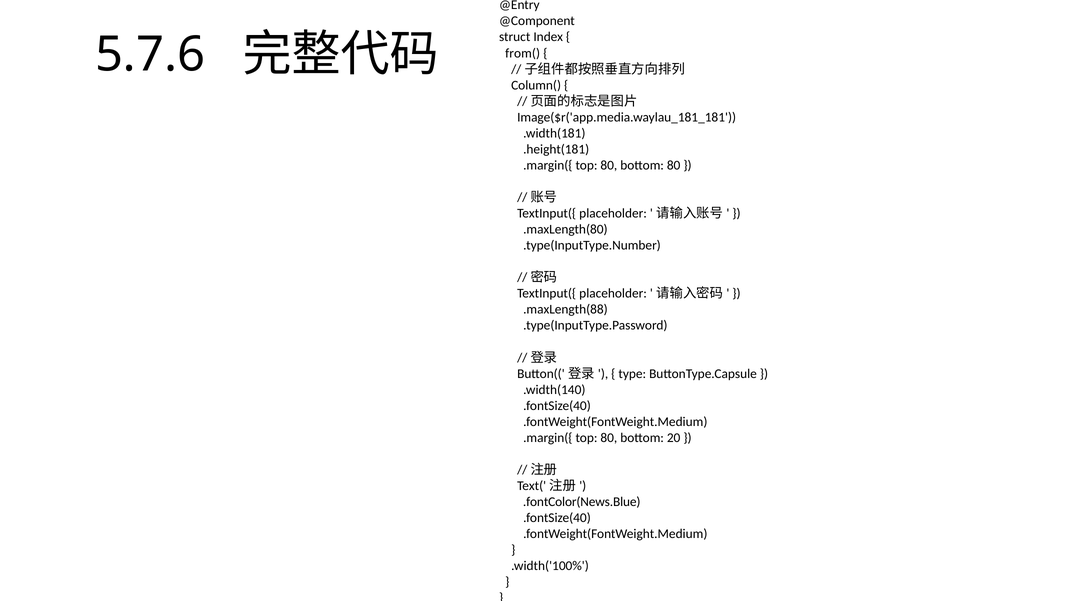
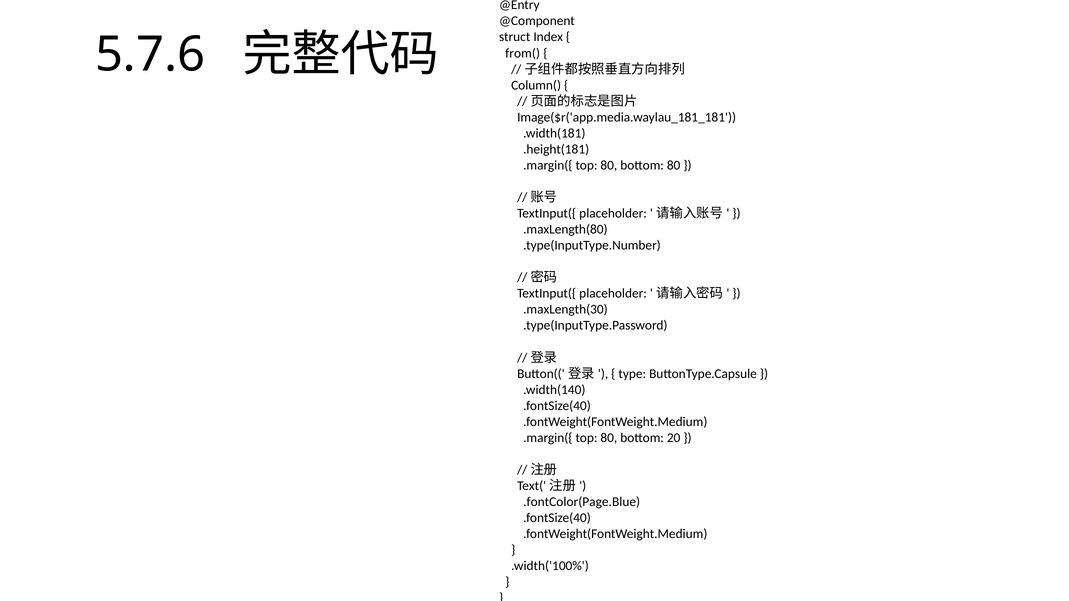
.maxLength(88: .maxLength(88 -> .maxLength(30 (565, 310)
.fontColor(News.Blue: .fontColor(News.Blue -> .fontColor(Page.Blue (582, 502)
